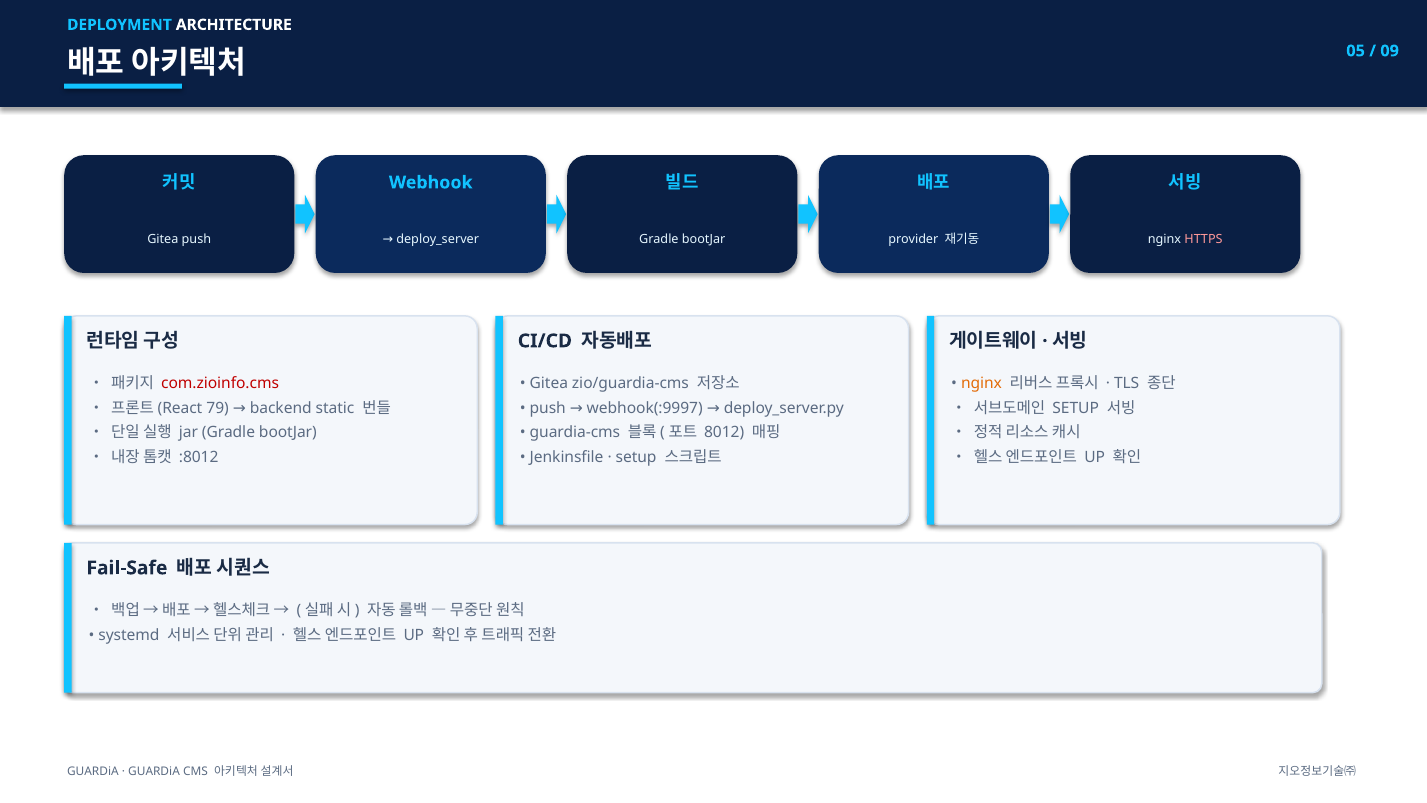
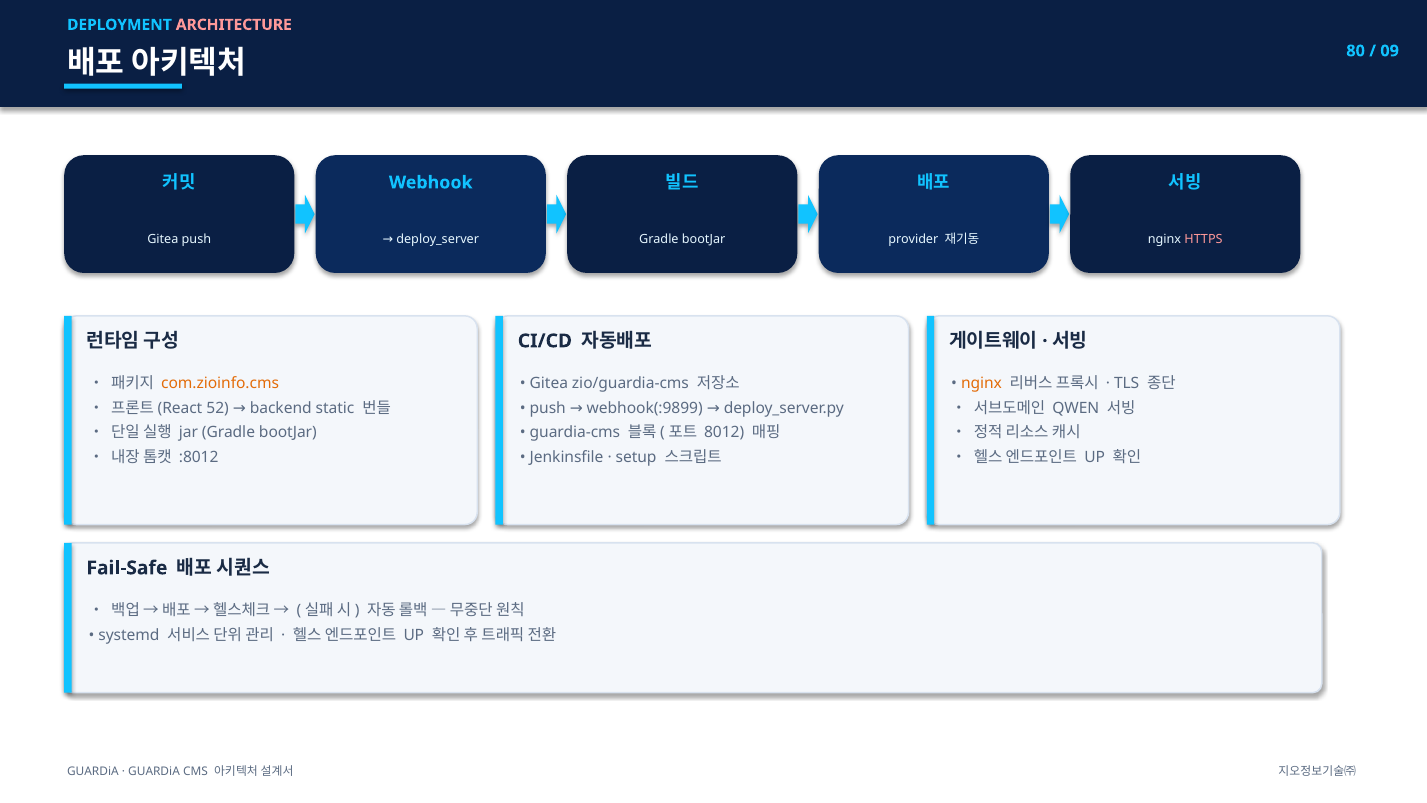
ARCHITECTURE colour: white -> pink (234, 25)
05: 05 -> 80 (1356, 51)
com.zioinfo.cms colour: red -> orange (220, 383)
79: 79 -> 52 (218, 408)
SETUP: SETUP -> QWEN (1076, 408)
webhook(:9997: webhook(:9997 -> webhook(:9899 (645, 408)
